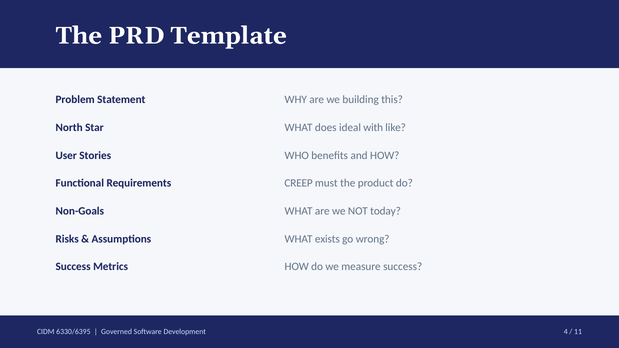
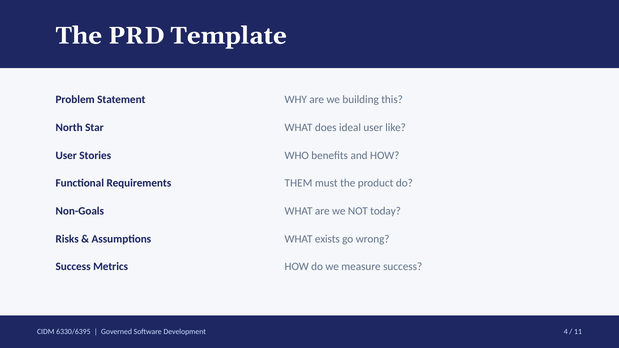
ideal with: with -> user (373, 128)
CREEP: CREEP -> THEM (298, 183)
